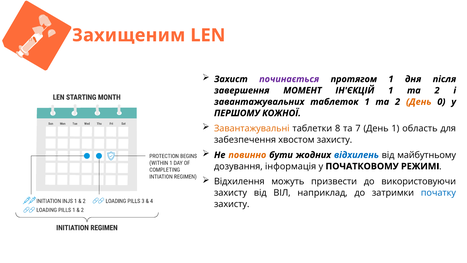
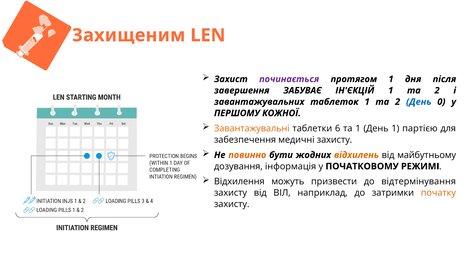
МОМЕНТ: МОМЕНТ -> ЗАБУВАЄ (302, 90)
День colour: orange -> blue (419, 102)
8: 8 -> 6 (338, 128)
та 7: 7 -> 1 (358, 128)
область: область -> партією (420, 128)
хвостом: хвостом -> медичні (296, 140)
відхилень colour: blue -> orange (356, 155)
використовуючи: використовуючи -> відтермінування (419, 181)
початку colour: blue -> orange (438, 193)
